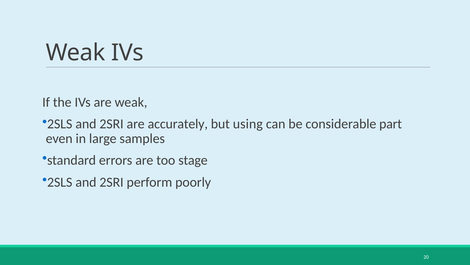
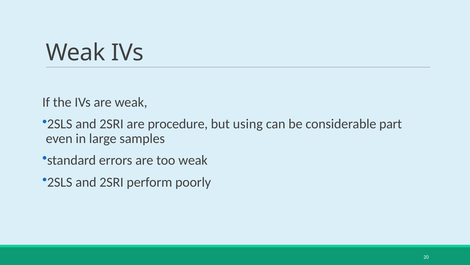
accurately: accurately -> procedure (178, 124)
too stage: stage -> weak (193, 160)
